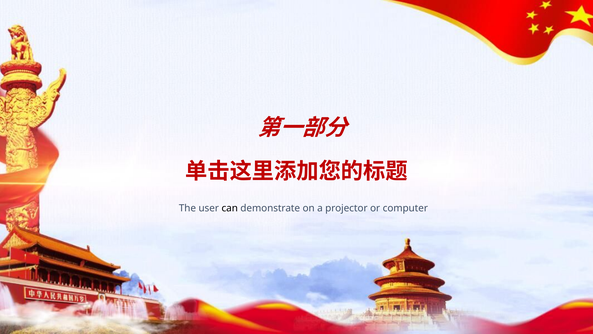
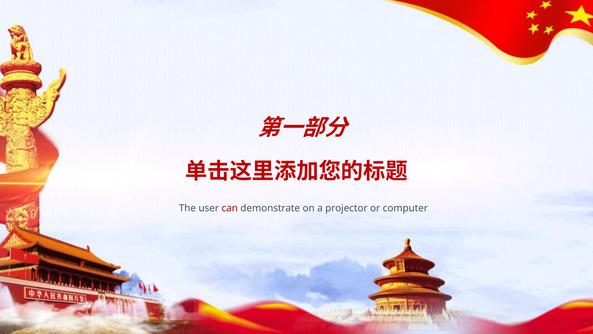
can colour: black -> red (230, 208)
